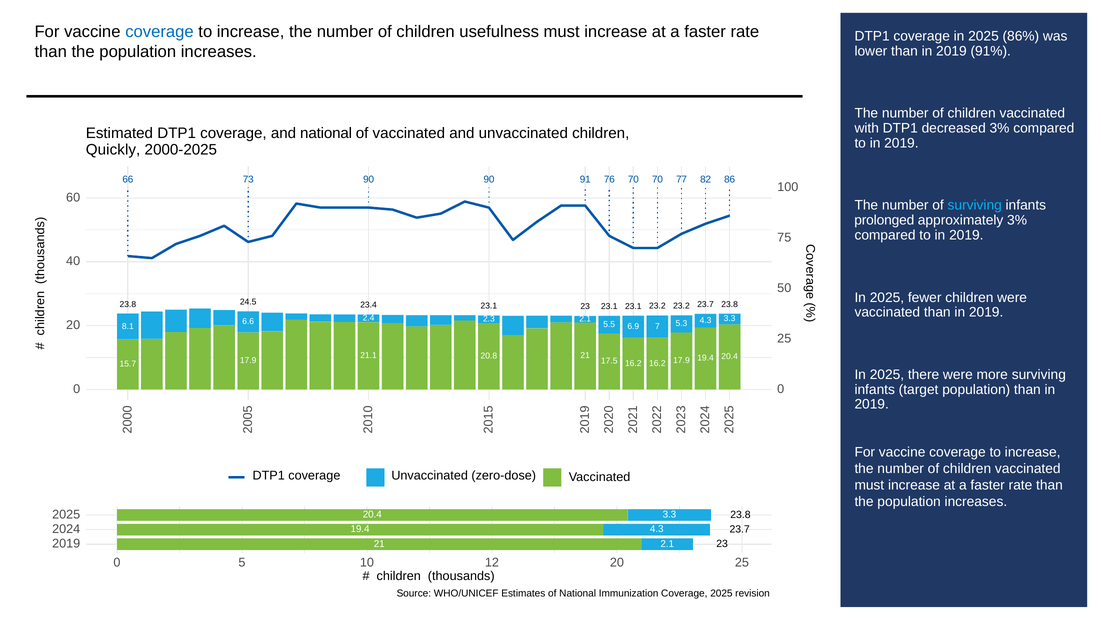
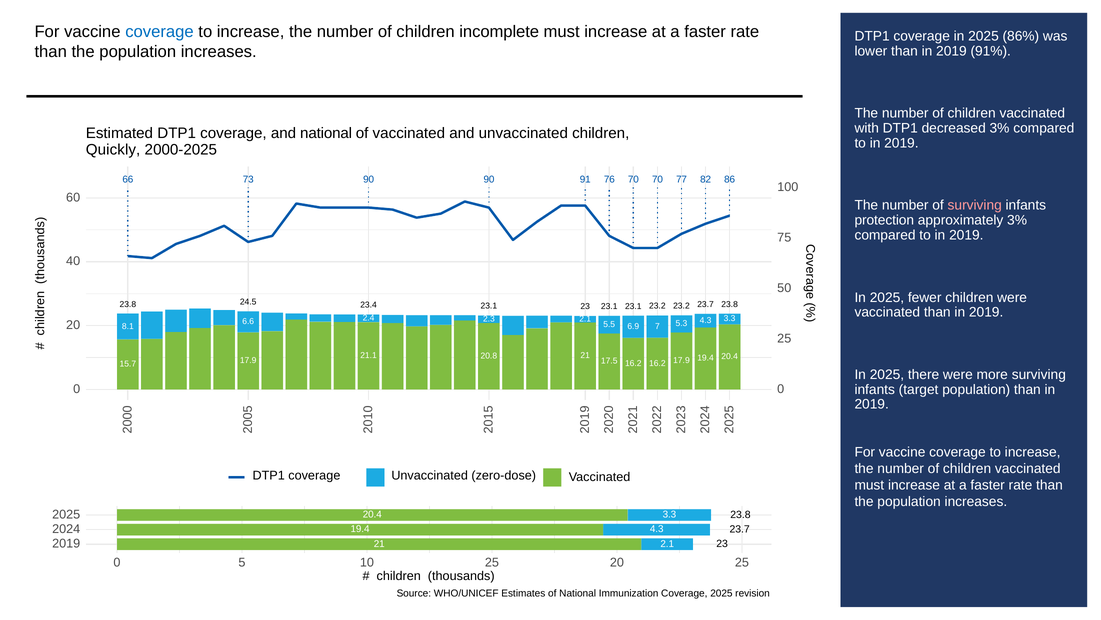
usefulness: usefulness -> incomplete (499, 32)
surviving colour: light blue -> pink (975, 205)
prolonged: prolonged -> protection (884, 220)
10 12: 12 -> 25 (492, 562)
